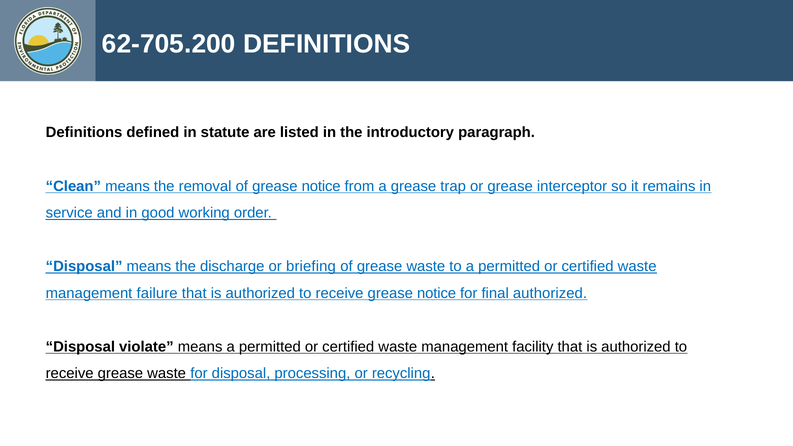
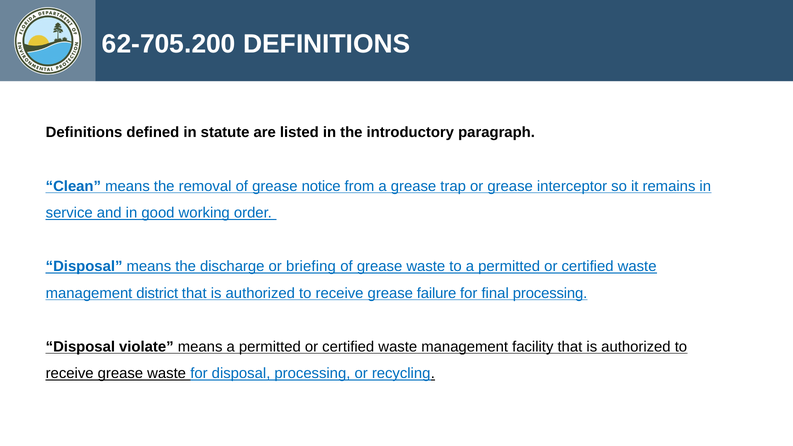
failure: failure -> district (157, 293)
receive grease notice: notice -> failure (437, 293)
final authorized: authorized -> processing (550, 293)
